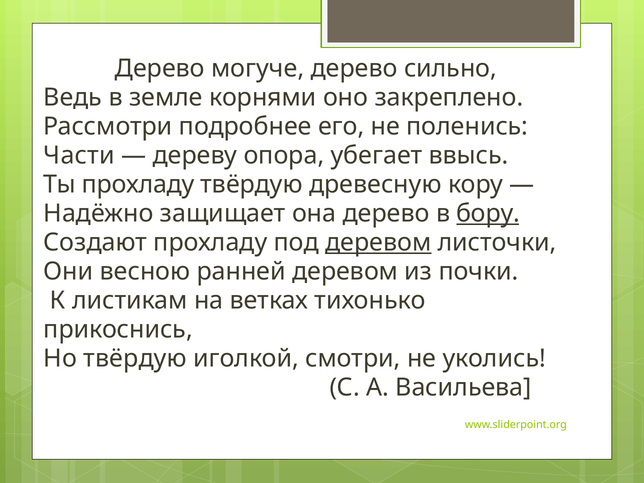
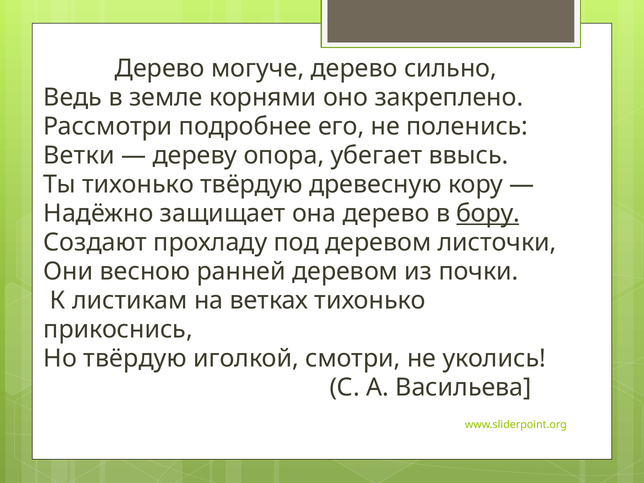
Части: Части -> Ветки (79, 155)
Ты прохладу: прохладу -> тихонько (138, 184)
деревом underline: present -> none (378, 242)
